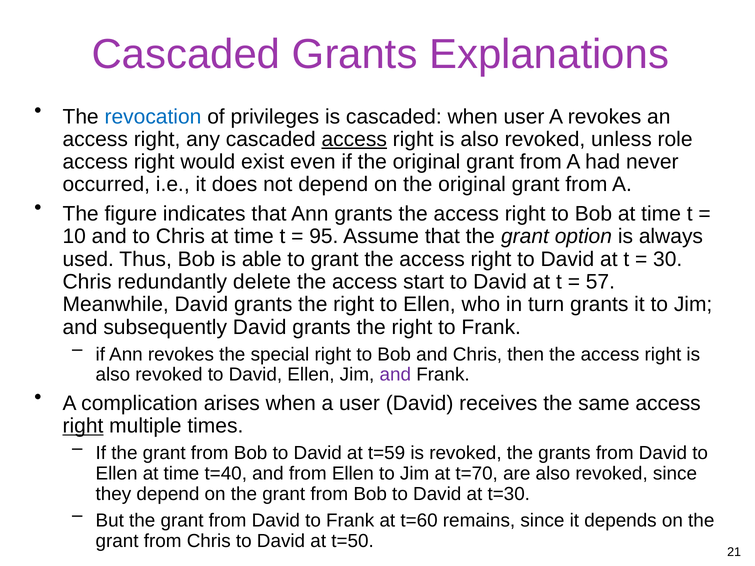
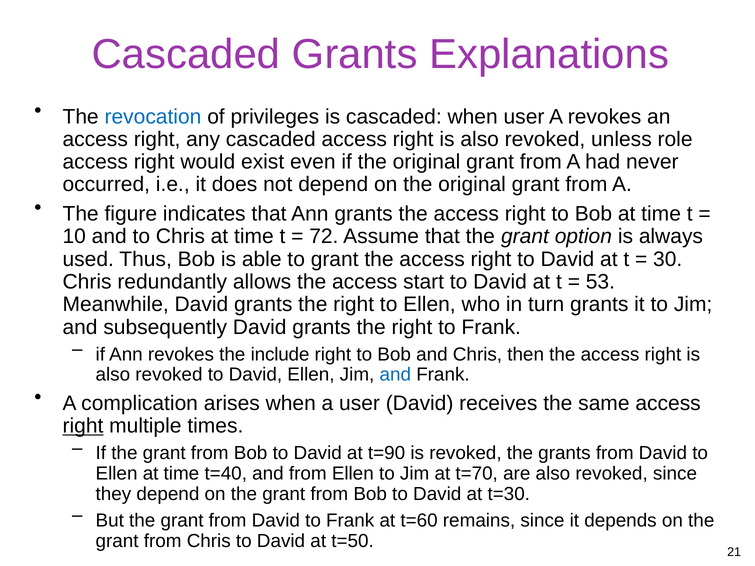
access underline: present -> none (354, 139)
95: 95 -> 72 (324, 237)
delete: delete -> allows (262, 282)
57: 57 -> 53 (600, 282)
special: special -> include (280, 355)
and colour: purple -> blue (395, 375)
t=59: t=59 -> t=90 (387, 453)
